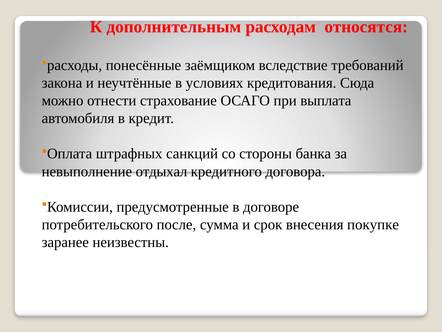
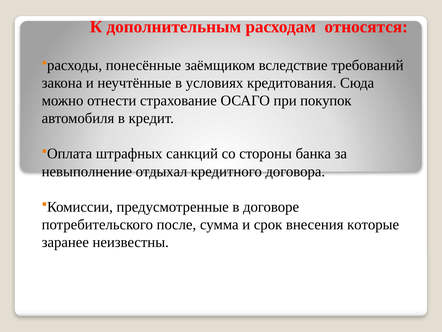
выплата: выплата -> покупок (326, 100)
покупке: покупке -> которые (373, 224)
